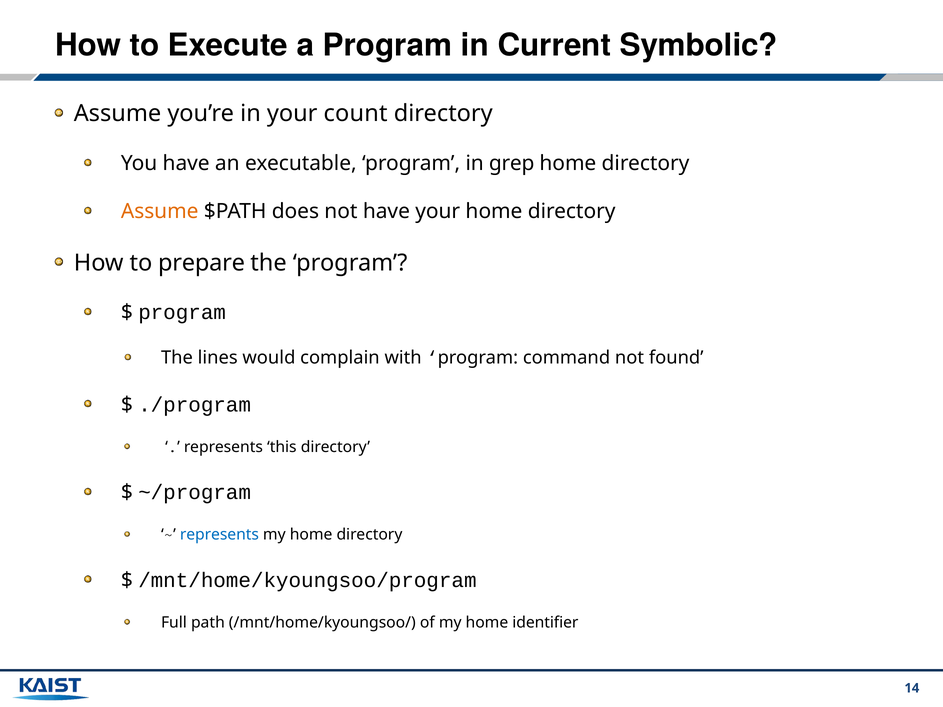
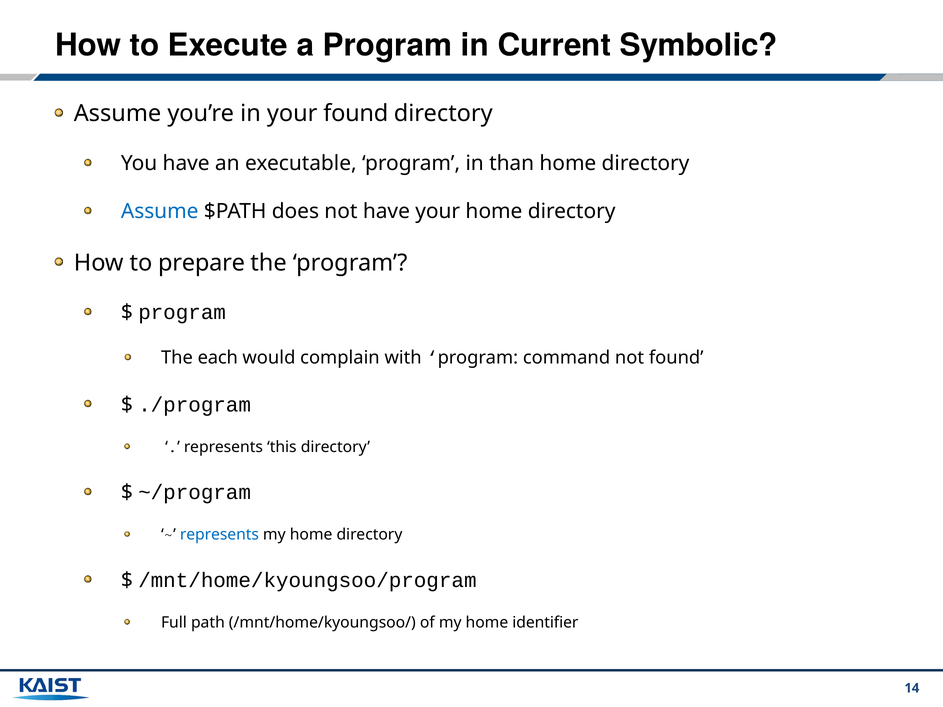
your count: count -> found (356, 114)
grep: grep -> than (512, 163)
Assume colour: orange -> blue (160, 212)
lines: lines -> each (218, 358)
